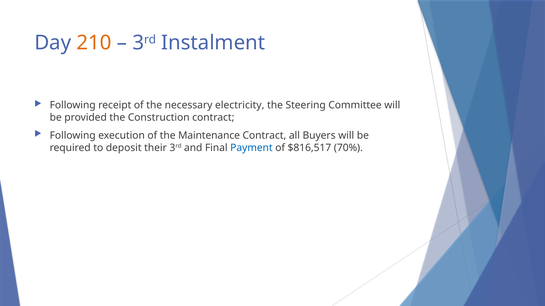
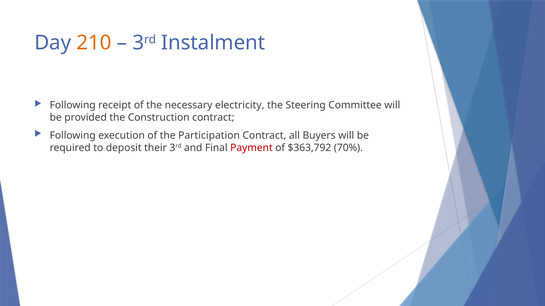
Maintenance: Maintenance -> Participation (209, 136)
Payment colour: blue -> red (251, 148)
$816,517: $816,517 -> $363,792 (309, 148)
